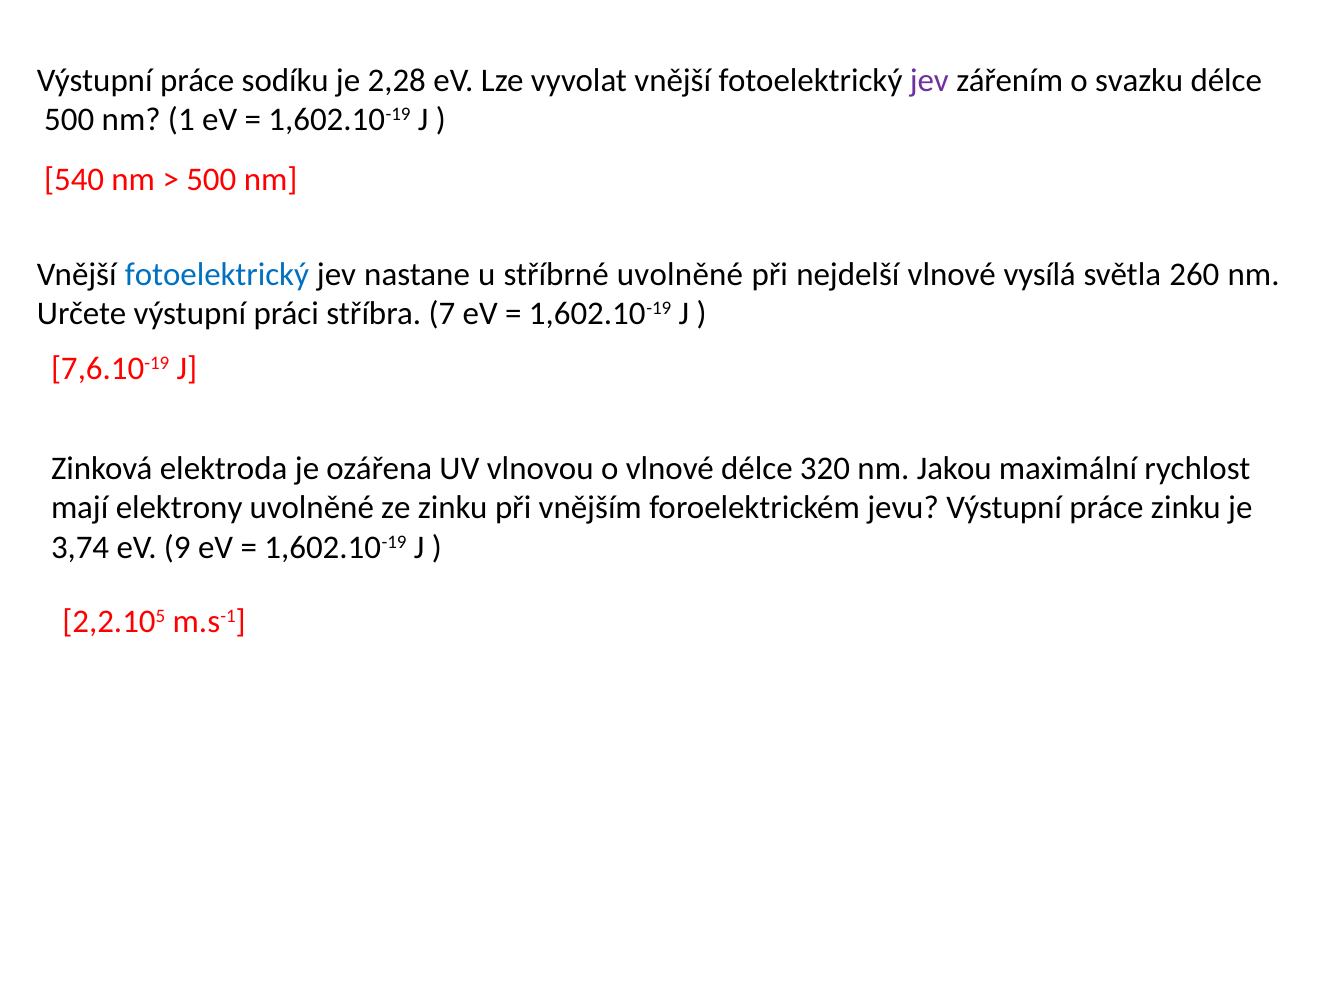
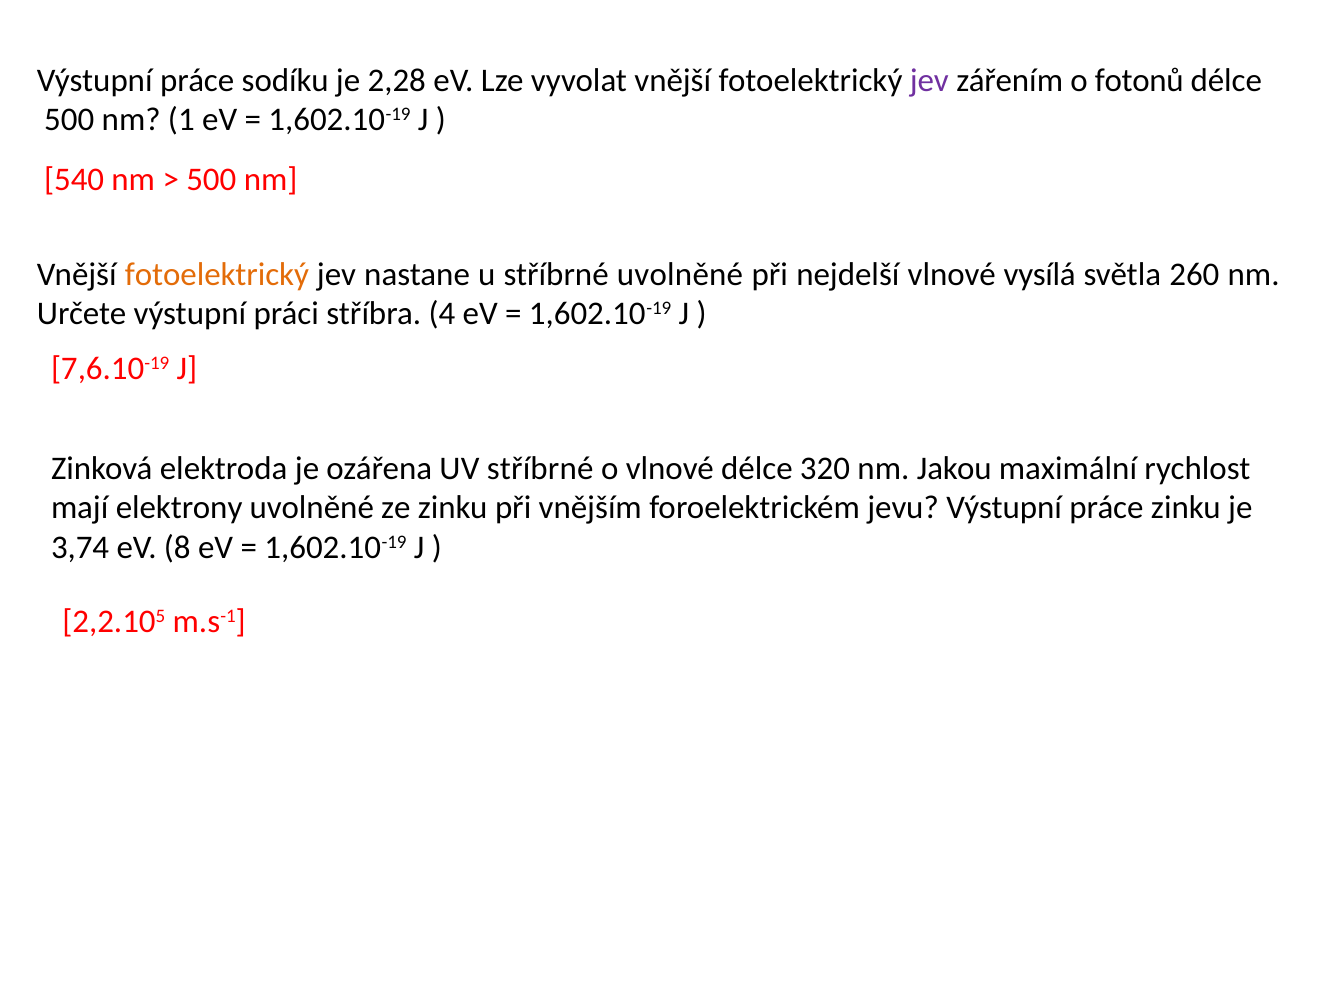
svazku: svazku -> fotonů (1139, 80)
fotoelektrický colour: blue -> orange (217, 274)
7: 7 -> 4 (442, 314)
UV vlnovou: vlnovou -> stříbrné (540, 468)
9: 9 -> 8 (177, 547)
